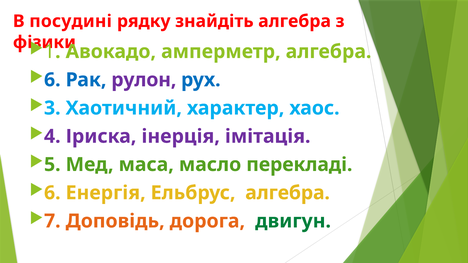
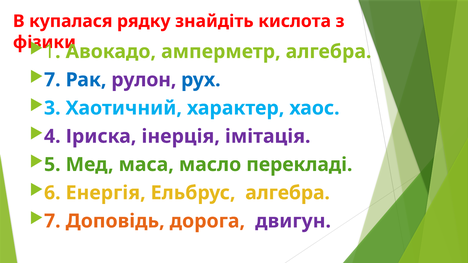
посудині: посудині -> купалася (71, 21)
знайдіть алгебра: алгебра -> кислота (295, 21)
6: 6 -> 7 (52, 80)
двигун colour: green -> purple (293, 221)
